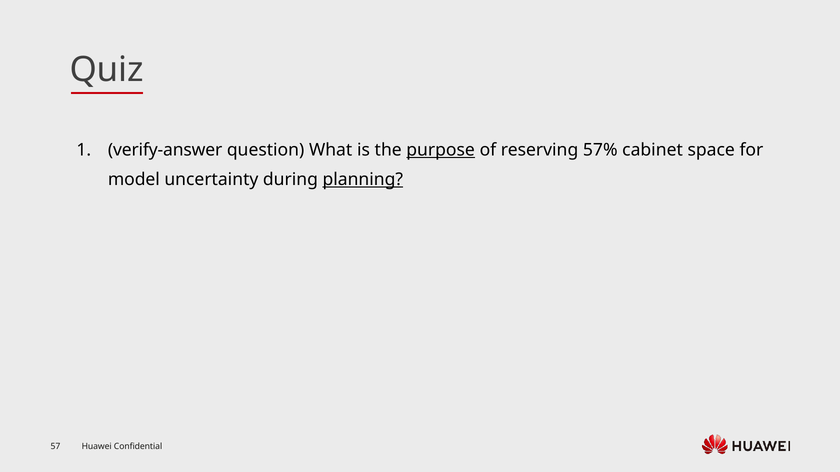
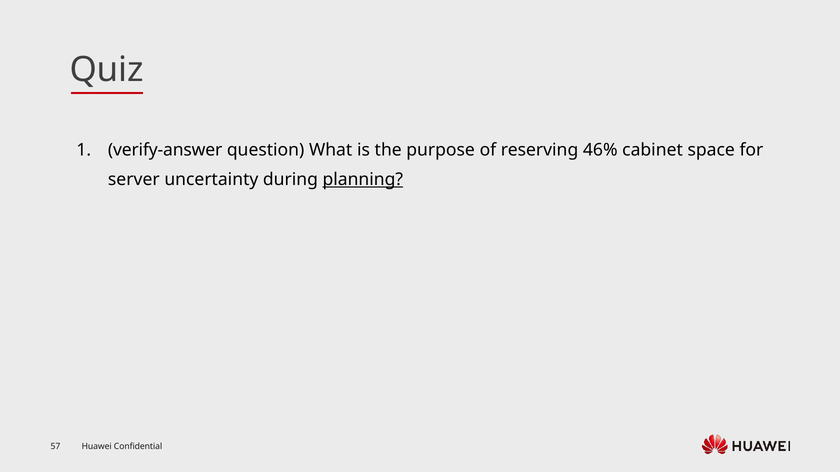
purpose underline: present -> none (441, 150)
57%: 57% -> 46% (600, 150)
model: model -> server (134, 180)
